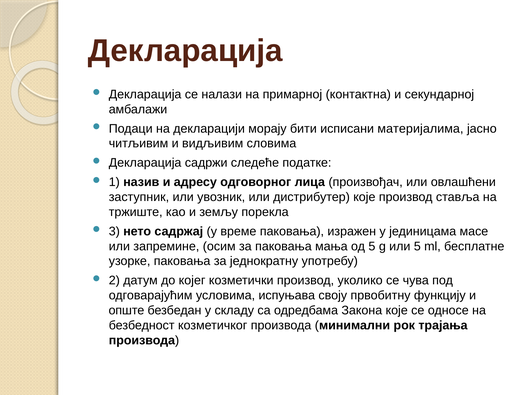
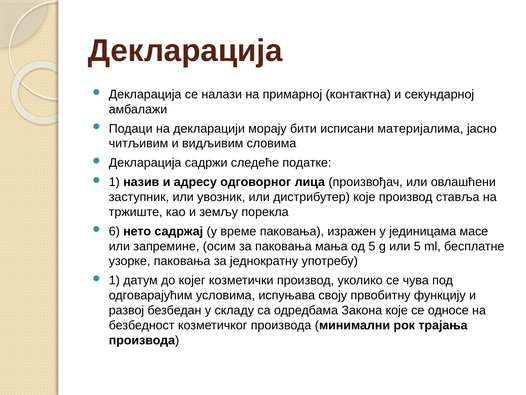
3: 3 -> 6 (114, 231)
2: 2 -> 1 (114, 280)
опште: опште -> развој (126, 310)
